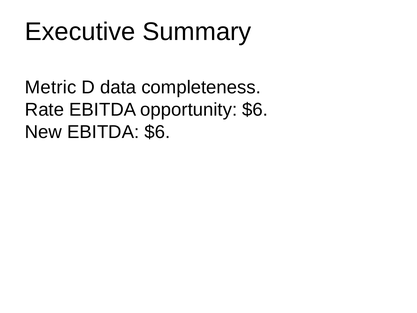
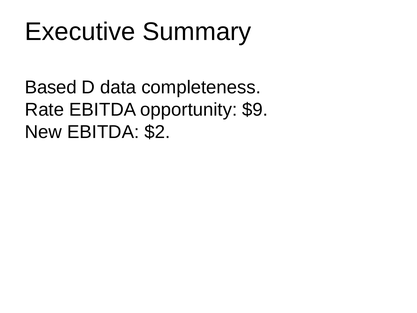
Metric: Metric -> Based (51, 87)
opportunity $6: $6 -> $9 (255, 110)
EBITDA $6: $6 -> $2 (157, 132)
